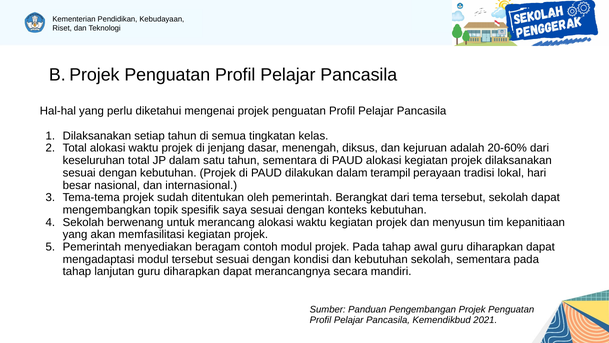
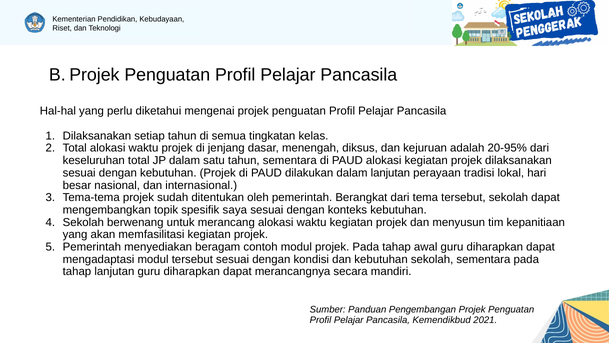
20-60%: 20-60% -> 20-95% (507, 148)
dalam terampil: terampil -> lanjutan (390, 173)
